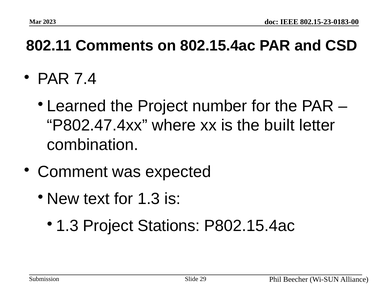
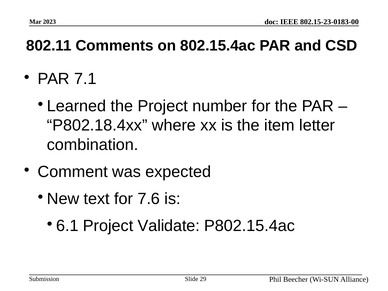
7.4: 7.4 -> 7.1 (85, 79)
P802.47.4xx: P802.47.4xx -> P802.18.4xx (97, 125)
built: built -> item (279, 125)
for 1.3: 1.3 -> 7.6 (149, 199)
1.3: 1.3 -> 6.1 (67, 226)
Stations: Stations -> Validate (169, 226)
